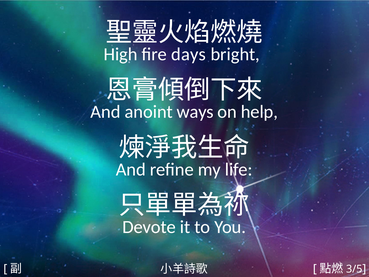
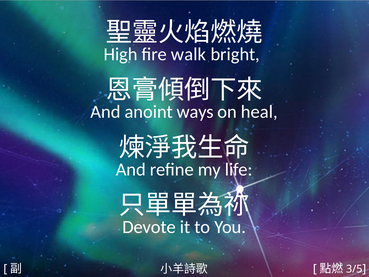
days: days -> walk (189, 54)
help: help -> heal (259, 112)
